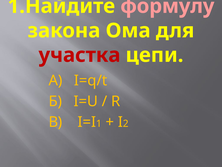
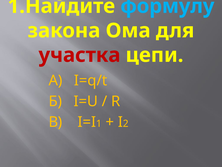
формулу colour: pink -> light blue (167, 6)
